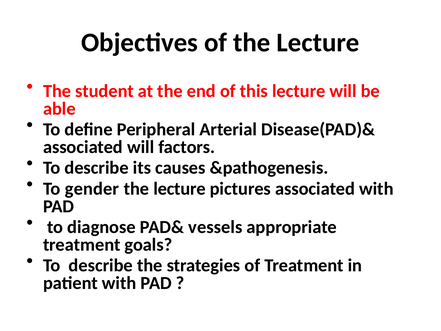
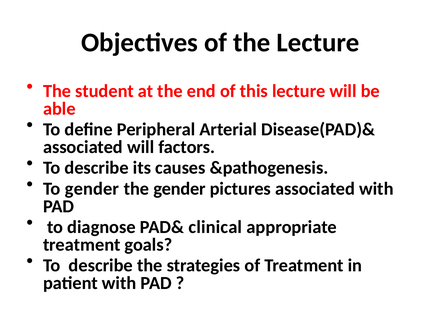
lecture: lecture -> gender (180, 189)
vessels: vessels -> clinical (215, 227)
